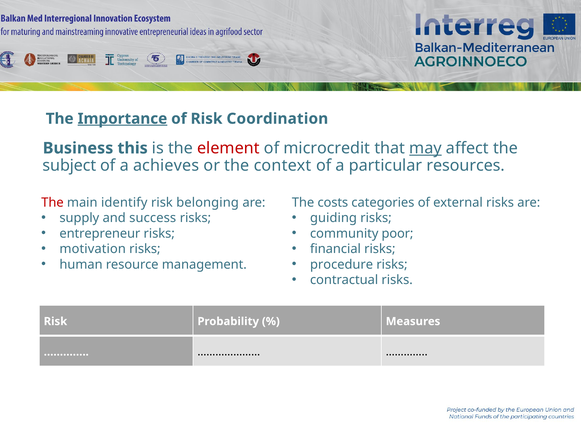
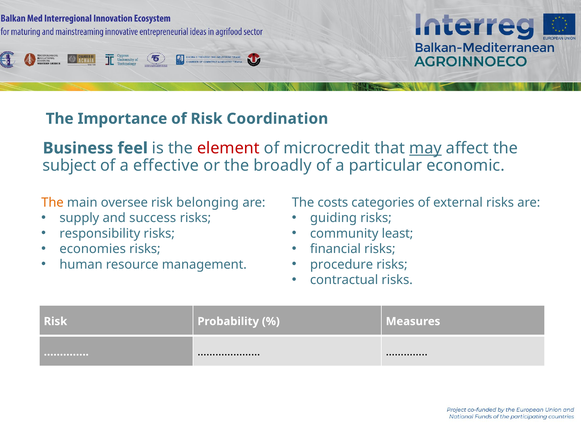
Importance underline: present -> none (122, 119)
this: this -> feel (133, 148)
achieves: achieves -> effective (166, 165)
context: context -> broadly (283, 165)
resources: resources -> economic (466, 165)
The colour: red -> orange (52, 202)
identify: identify -> oversee (124, 202)
poor: poor -> least (397, 233)
entrepreneur: entrepreneur -> responsibility (100, 233)
motivation: motivation -> economies (93, 249)
